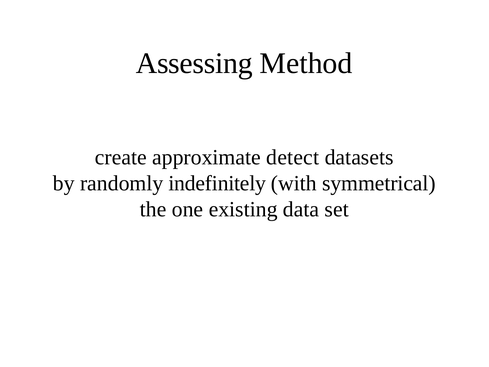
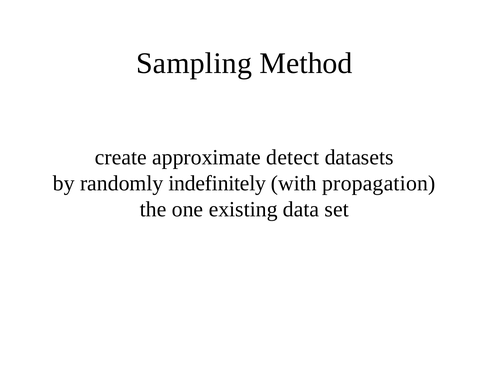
Assessing: Assessing -> Sampling (194, 63)
symmetrical: symmetrical -> propagation (379, 183)
